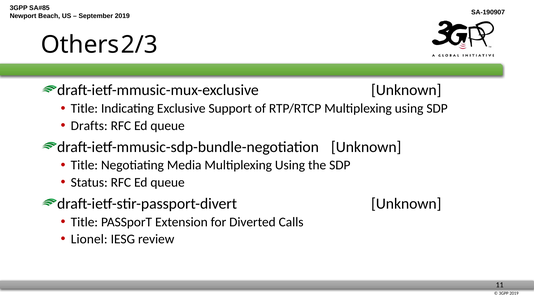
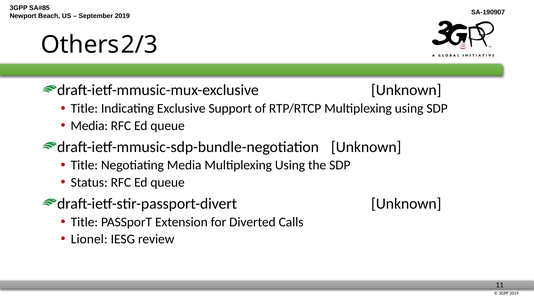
Drafts: Drafts -> Media (89, 126)
